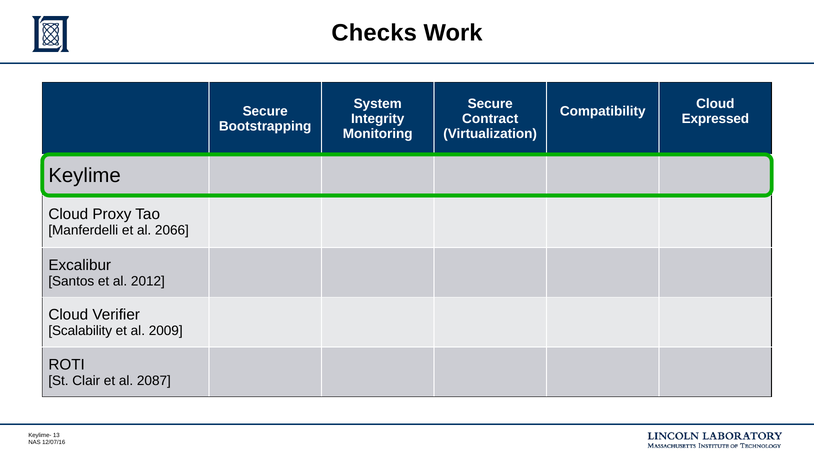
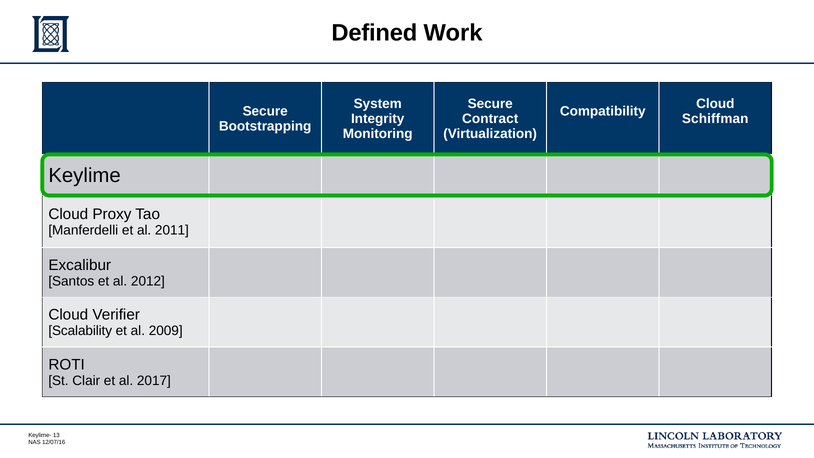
Checks: Checks -> Defined (374, 33)
Expressed: Expressed -> Schiffman (715, 119)
2066: 2066 -> 2011 (172, 230)
2087: 2087 -> 2017 (154, 381)
